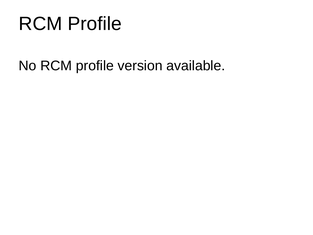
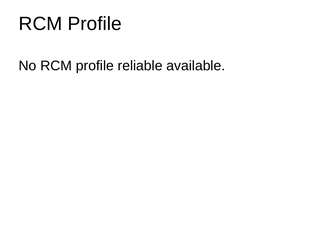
version: version -> reliable (140, 66)
